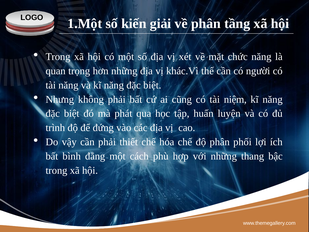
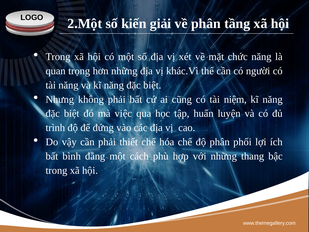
1.Một: 1.Một -> 2.Một (85, 24)
phát: phát -> việc (123, 113)
